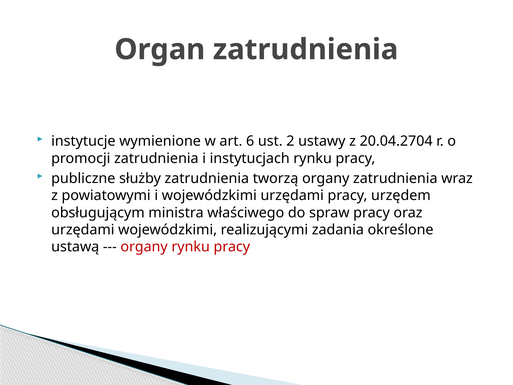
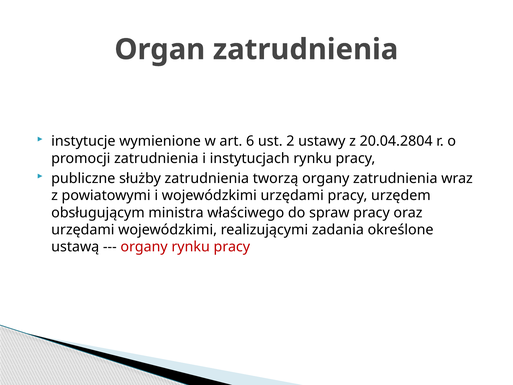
20.04.2704: 20.04.2704 -> 20.04.2804 (396, 141)
